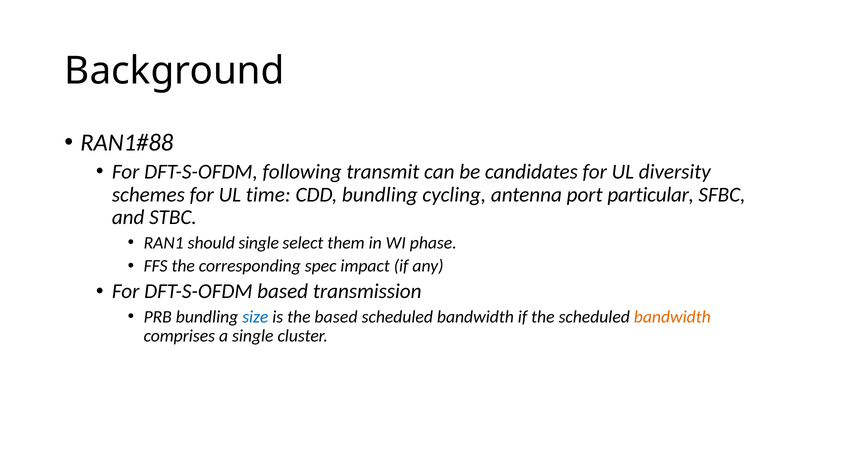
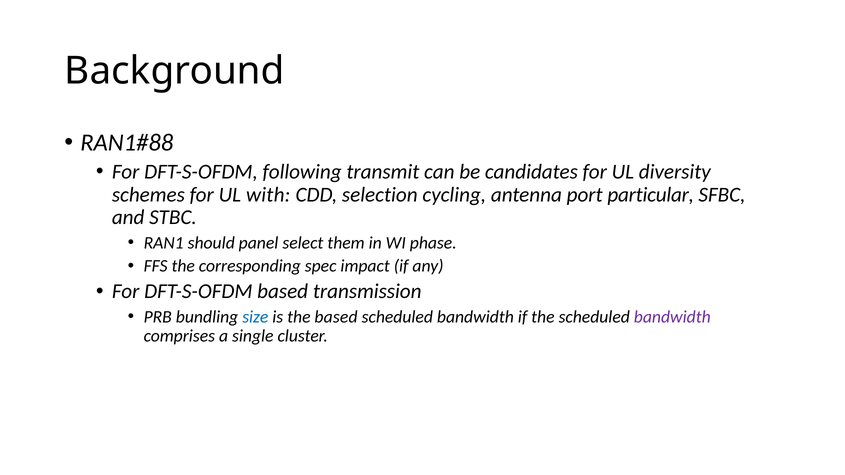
time: time -> with (268, 195)
CDD bundling: bundling -> selection (380, 195)
should single: single -> panel (259, 243)
bandwidth colour: orange -> purple (672, 317)
